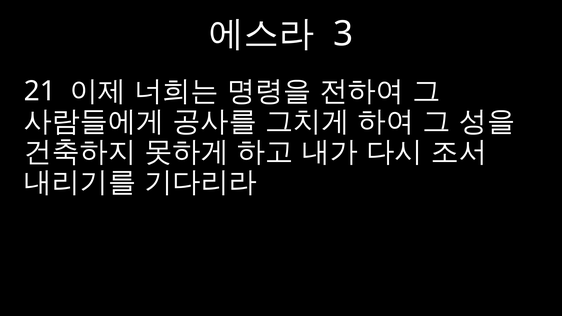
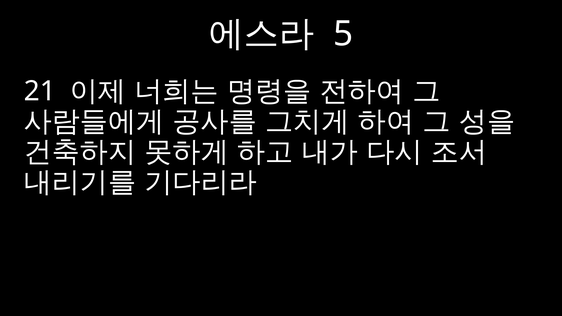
3: 3 -> 5 (343, 34)
